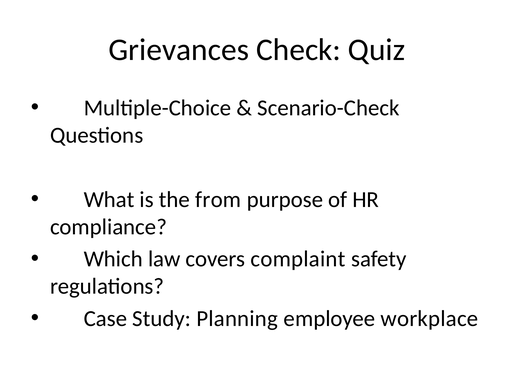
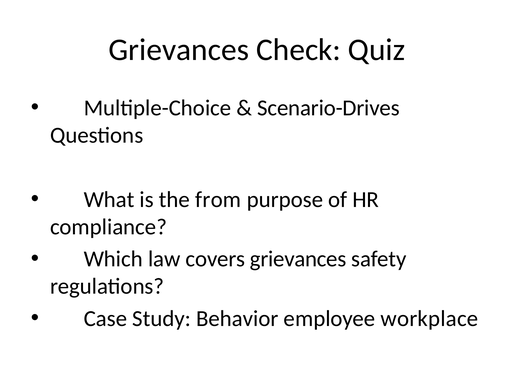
Scenario-Check: Scenario-Check -> Scenario-Drives (328, 108)
covers complaint: complaint -> grievances (298, 259)
Planning: Planning -> Behavior (237, 318)
